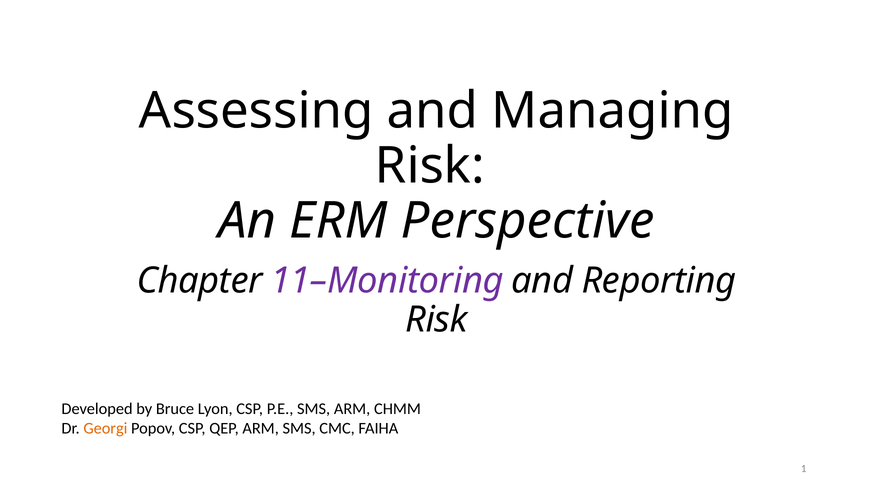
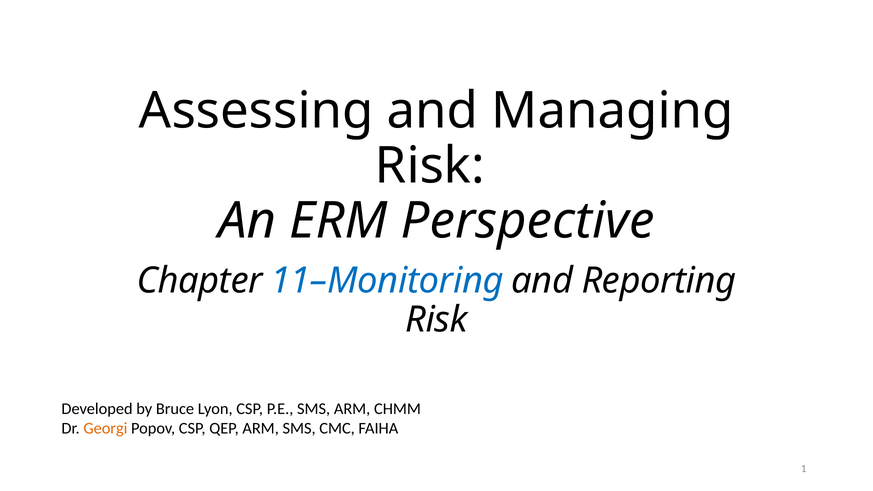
11–Monitoring colour: purple -> blue (387, 281)
